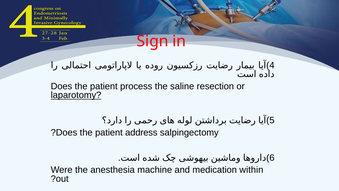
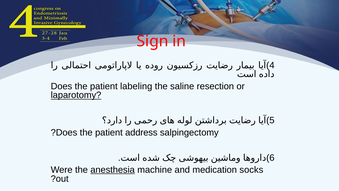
process: process -> labeling (136, 86)
anesthesia underline: none -> present (113, 170)
within: within -> socks (251, 170)
